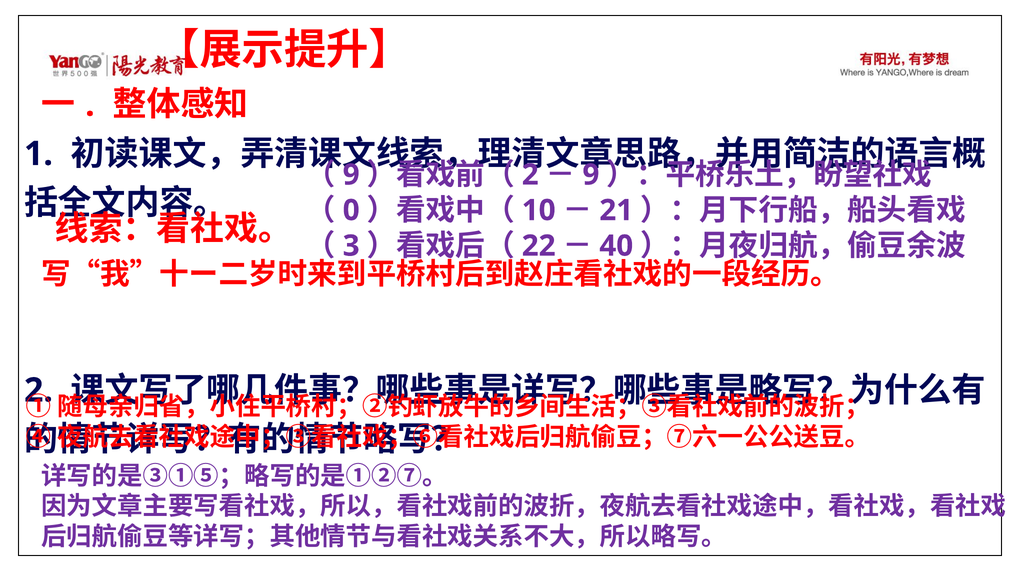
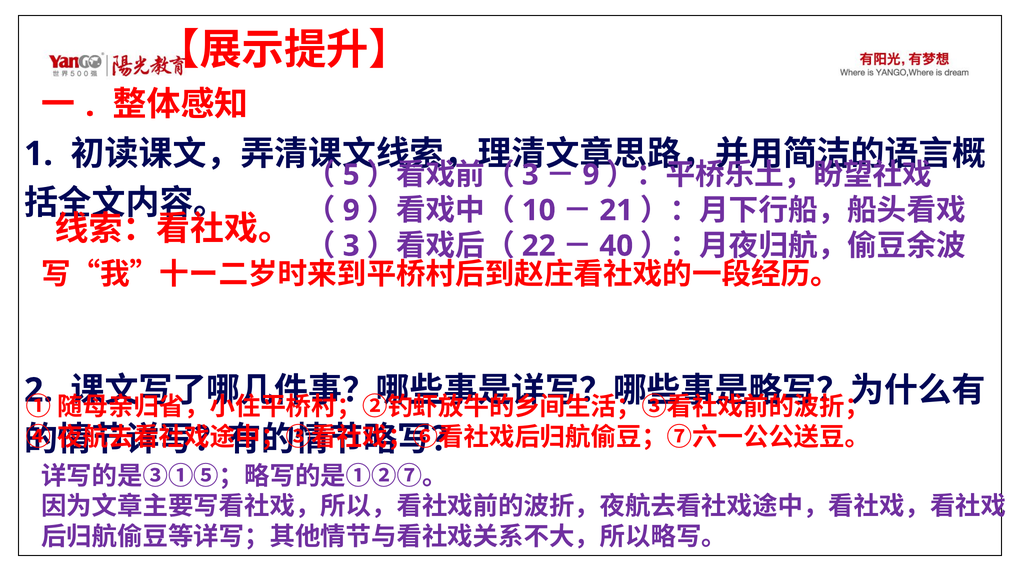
9: 9 -> 5 (351, 175)
2: 2 -> 3 (530, 175)
0: 0 -> 9 (351, 211)
